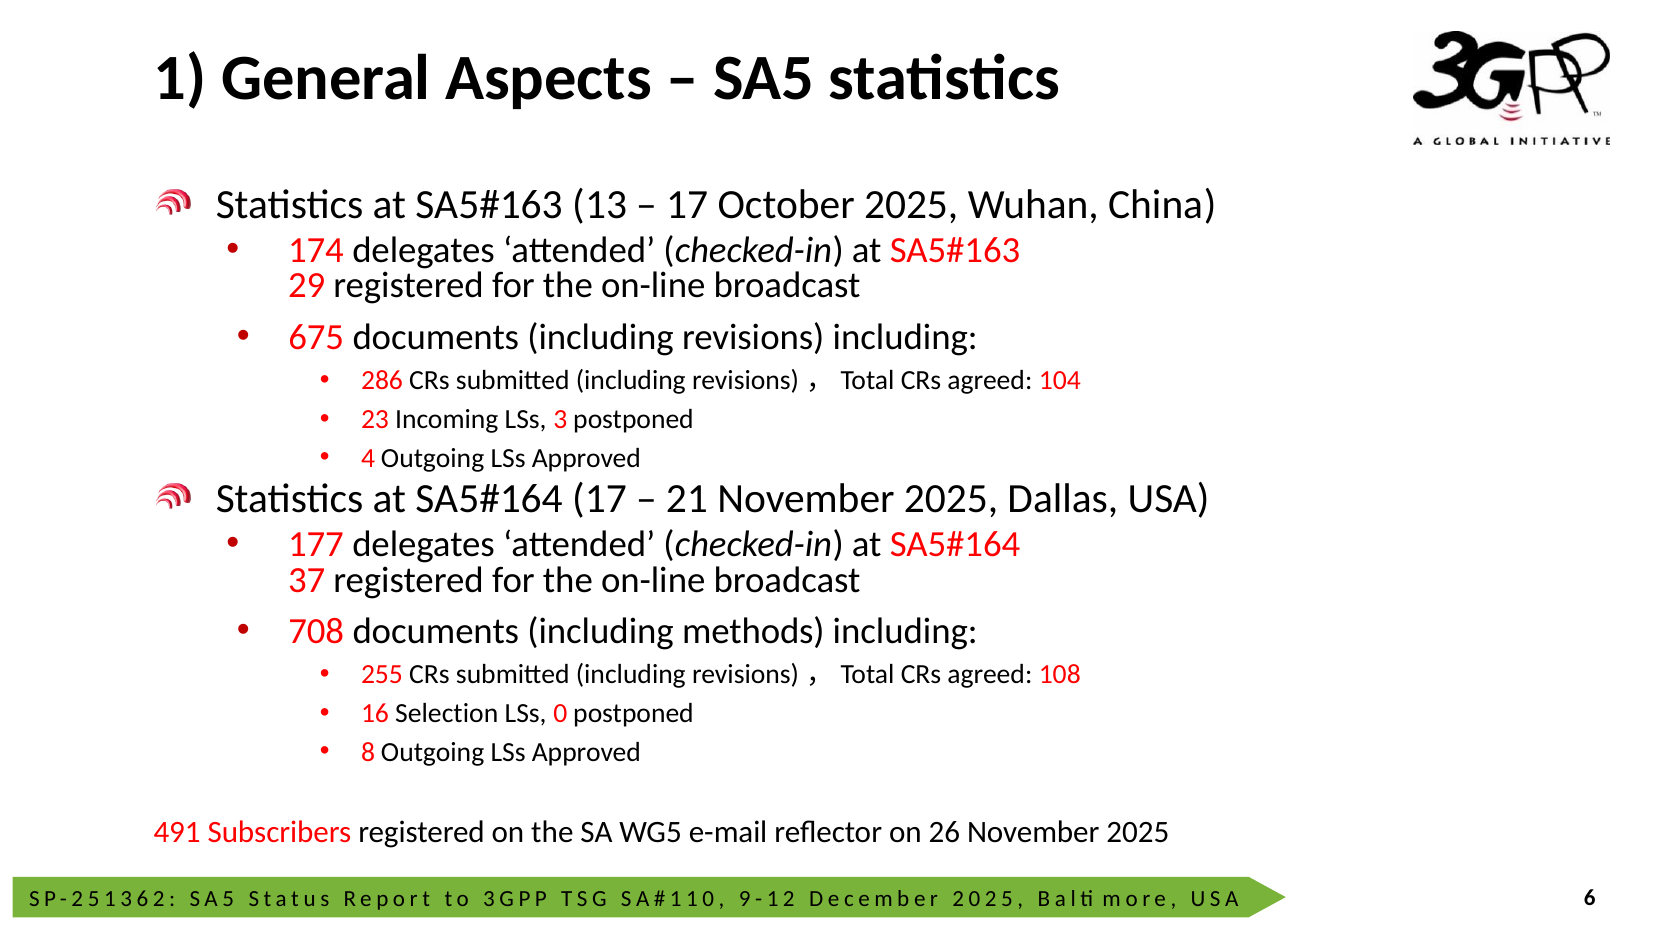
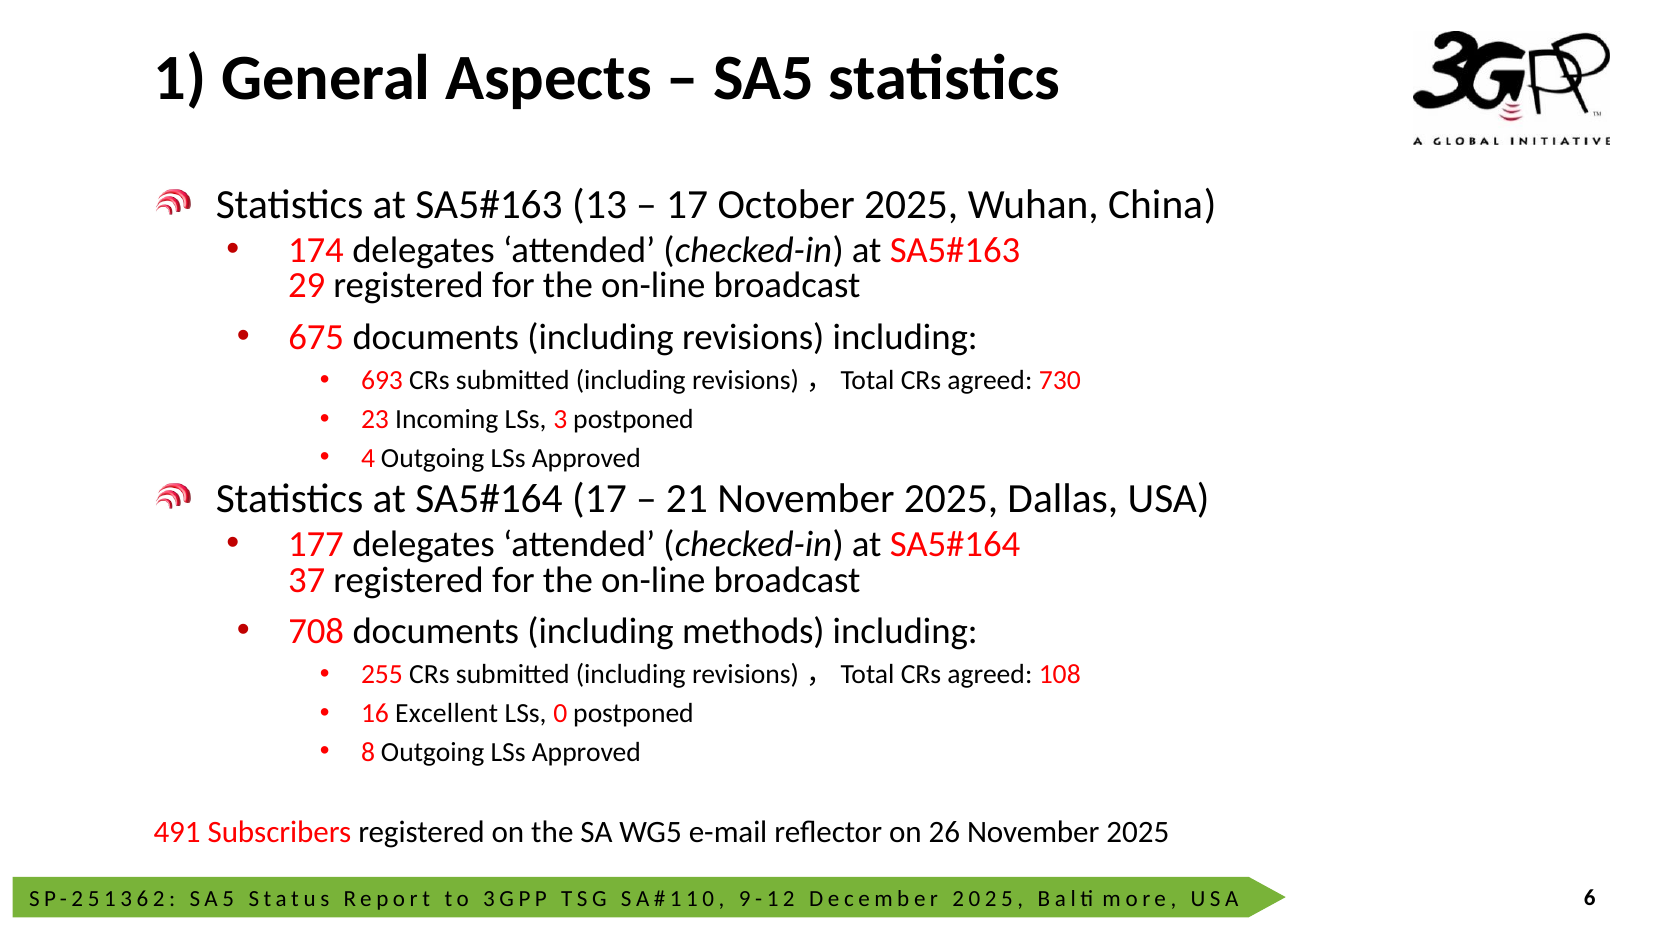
286: 286 -> 693 (382, 381)
104: 104 -> 730 (1060, 381)
Selection: Selection -> Excellent (447, 714)
